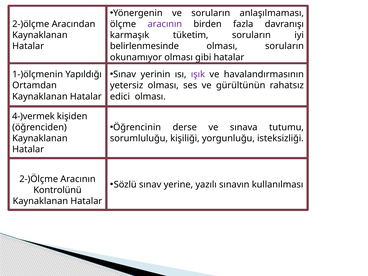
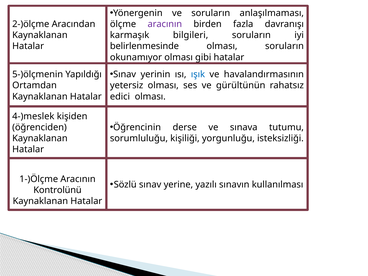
tüketim: tüketim -> bilgileri (191, 35)
ışık colour: purple -> blue (198, 74)
1-)ölçmenin: 1-)ölçmenin -> 5-)ölçmenin (38, 74)
4-)vermek: 4-)vermek -> 4-)meslek (33, 116)
2-)Ölçme: 2-)Ölçme -> 1-)Ölçme (39, 179)
